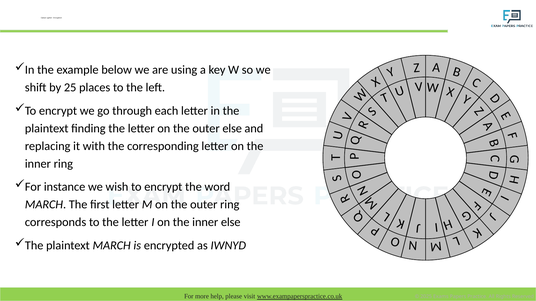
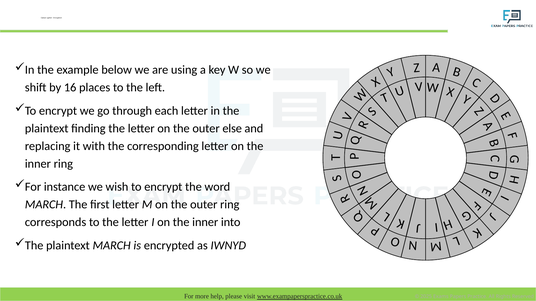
25: 25 -> 16 (70, 88)
inner else: else -> into (231, 223)
